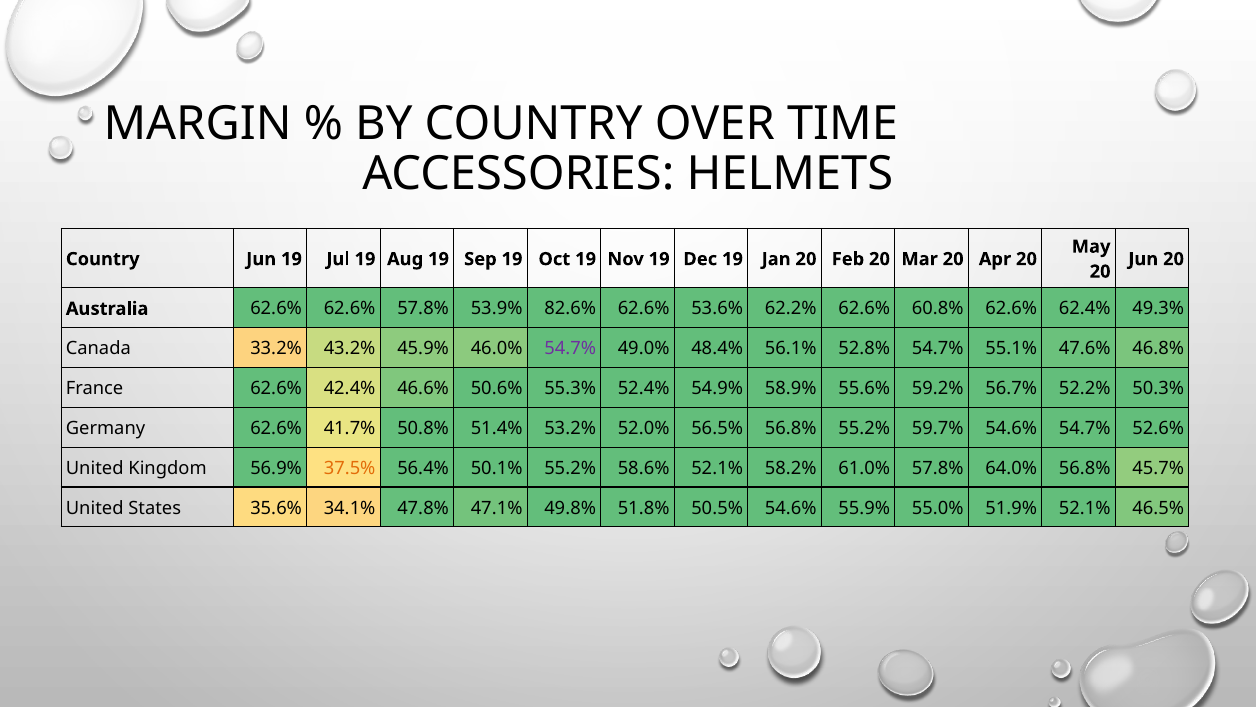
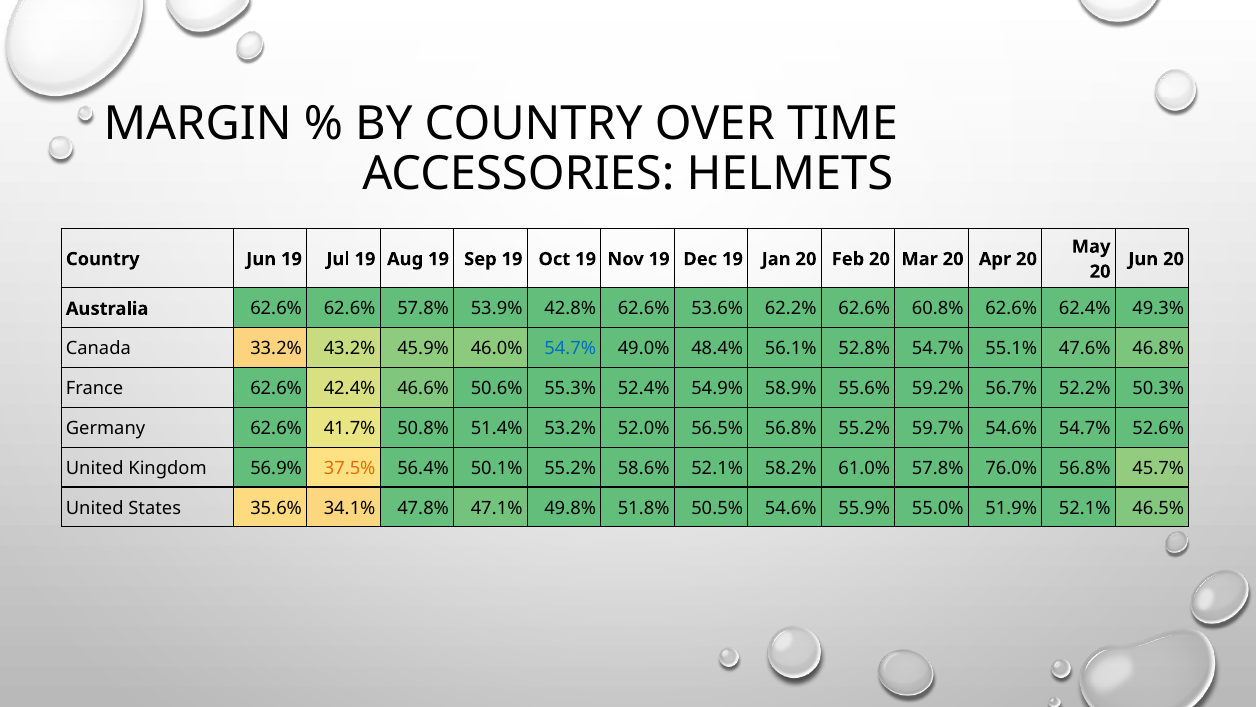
82.6%: 82.6% -> 42.8% (570, 309)
54.7% colour: purple -> blue (570, 348)
64.0%: 64.0% -> 76.0% (1011, 468)
